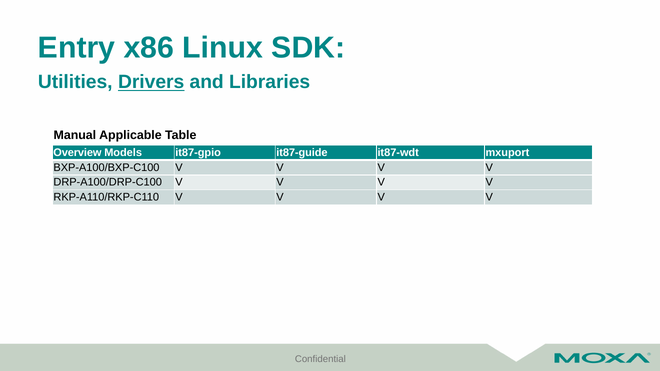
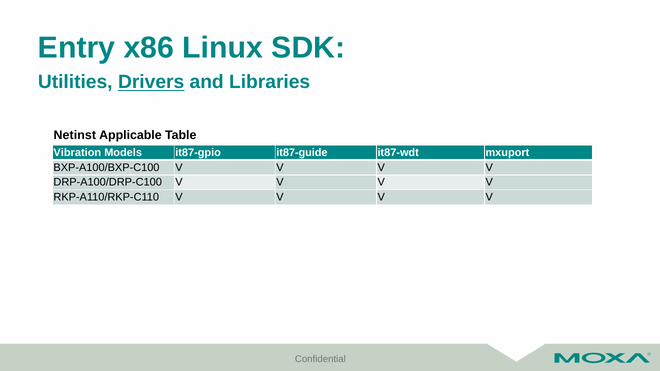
Manual: Manual -> Netinst (75, 135)
Overview: Overview -> Vibration (77, 153)
